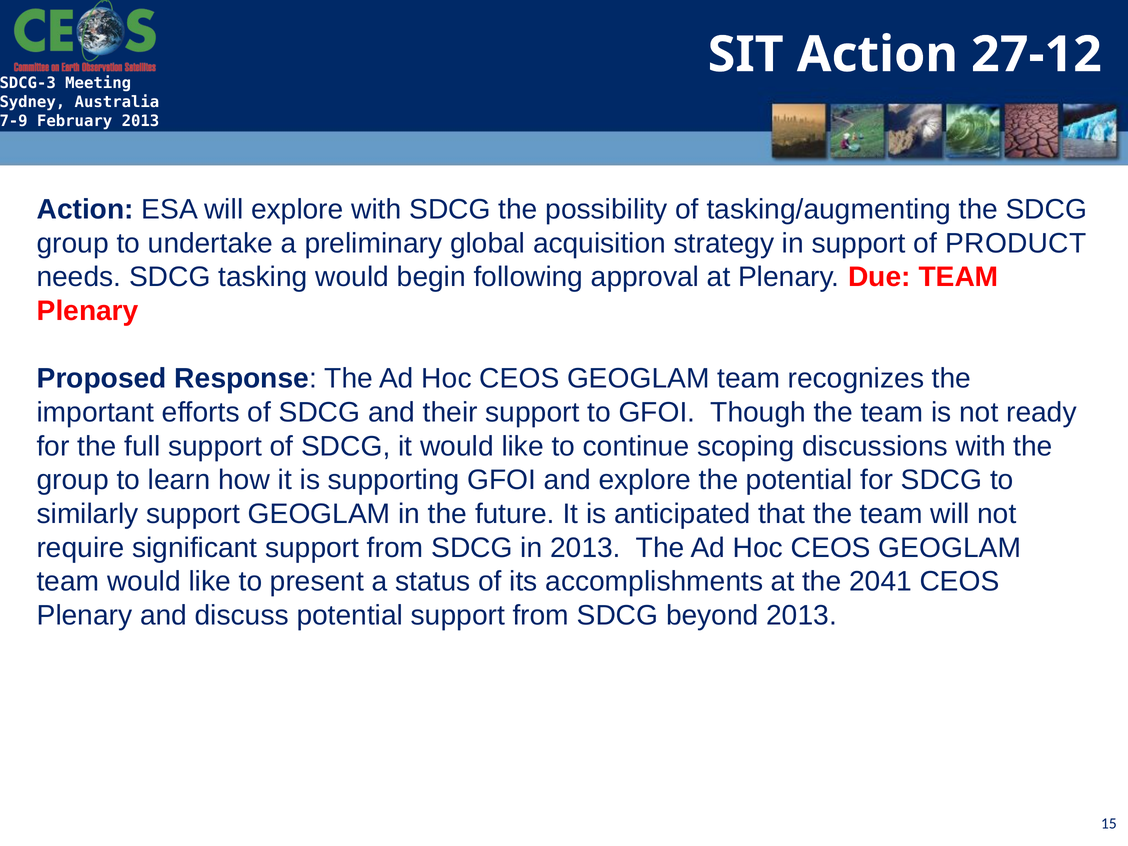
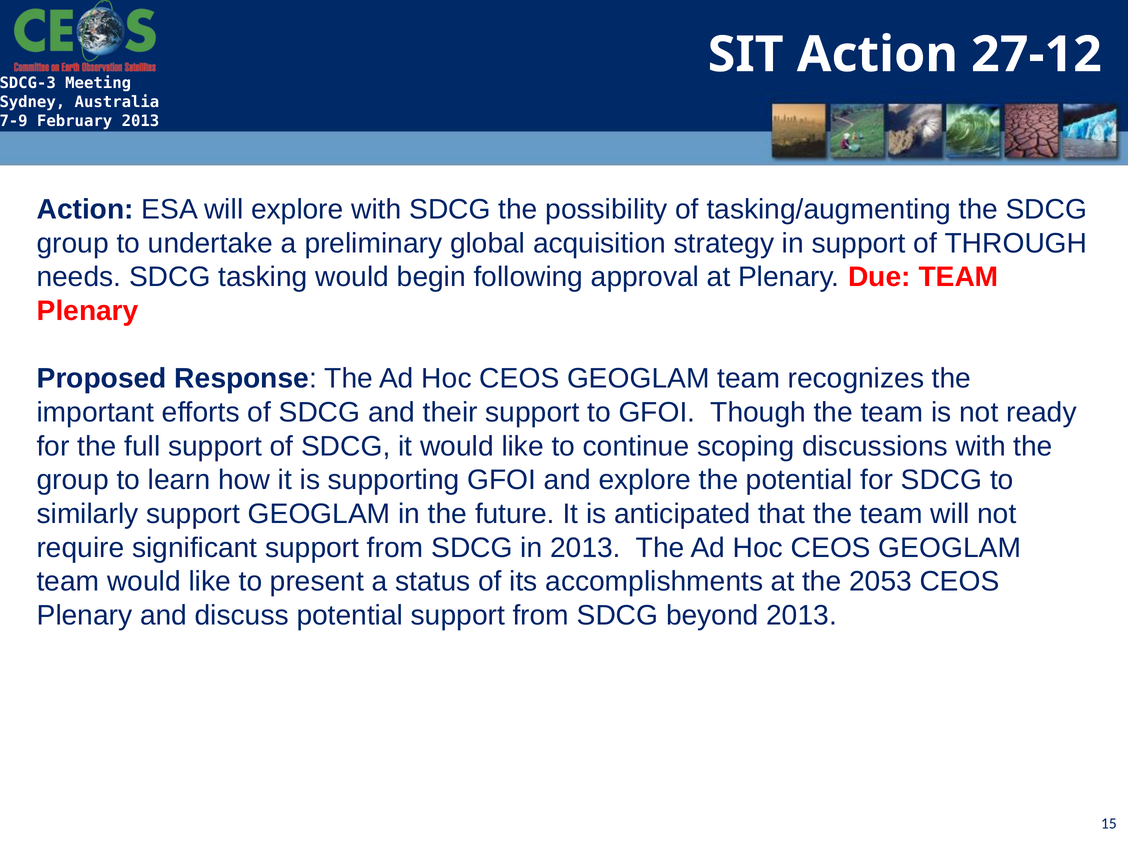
PRODUCT: PRODUCT -> THROUGH (1016, 243)
2041: 2041 -> 2053 (881, 582)
